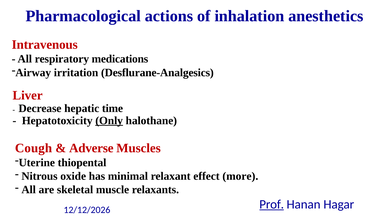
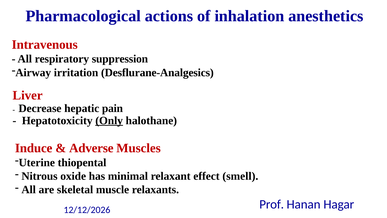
medications: medications -> suppression (120, 59)
time: time -> pain (112, 108)
Cough: Cough -> Induce (34, 148)
more: more -> smell (240, 176)
Prof underline: present -> none (272, 204)
